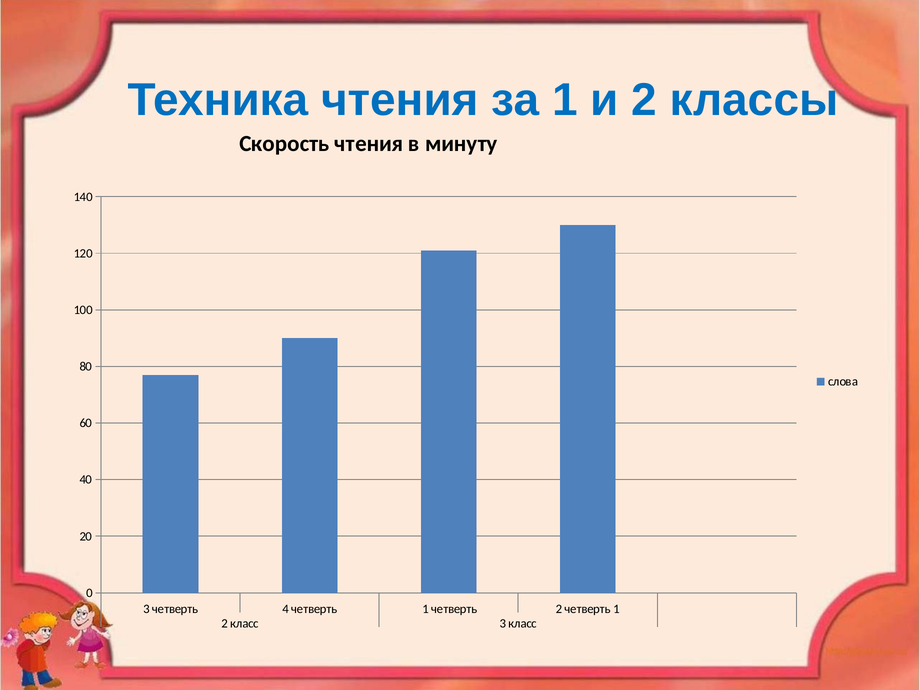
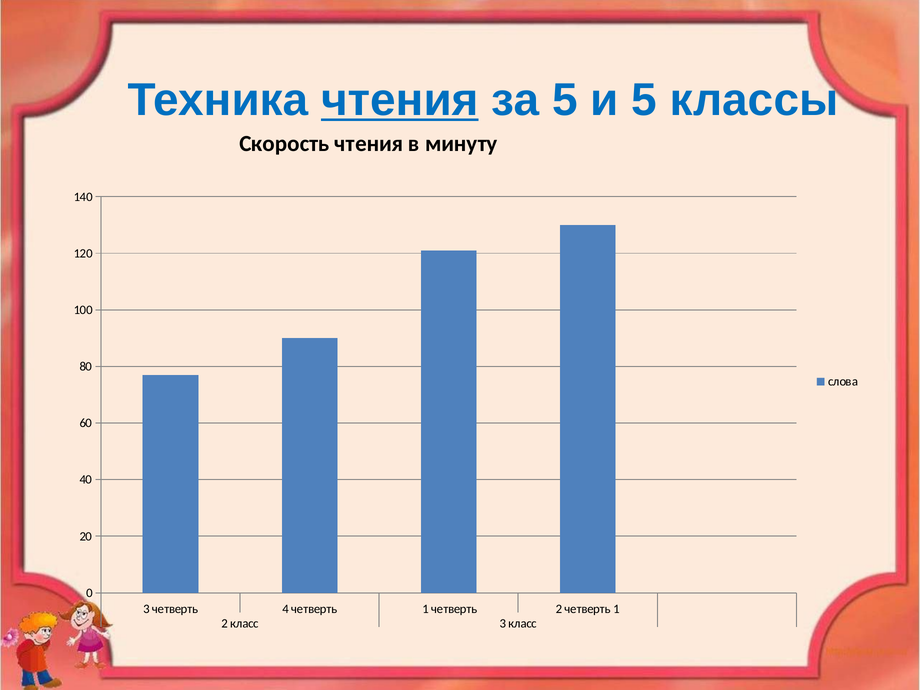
чтения underline: none -> present (400, 100)
за 1: 1 -> 5 (565, 100)
и 2: 2 -> 5 (644, 100)
